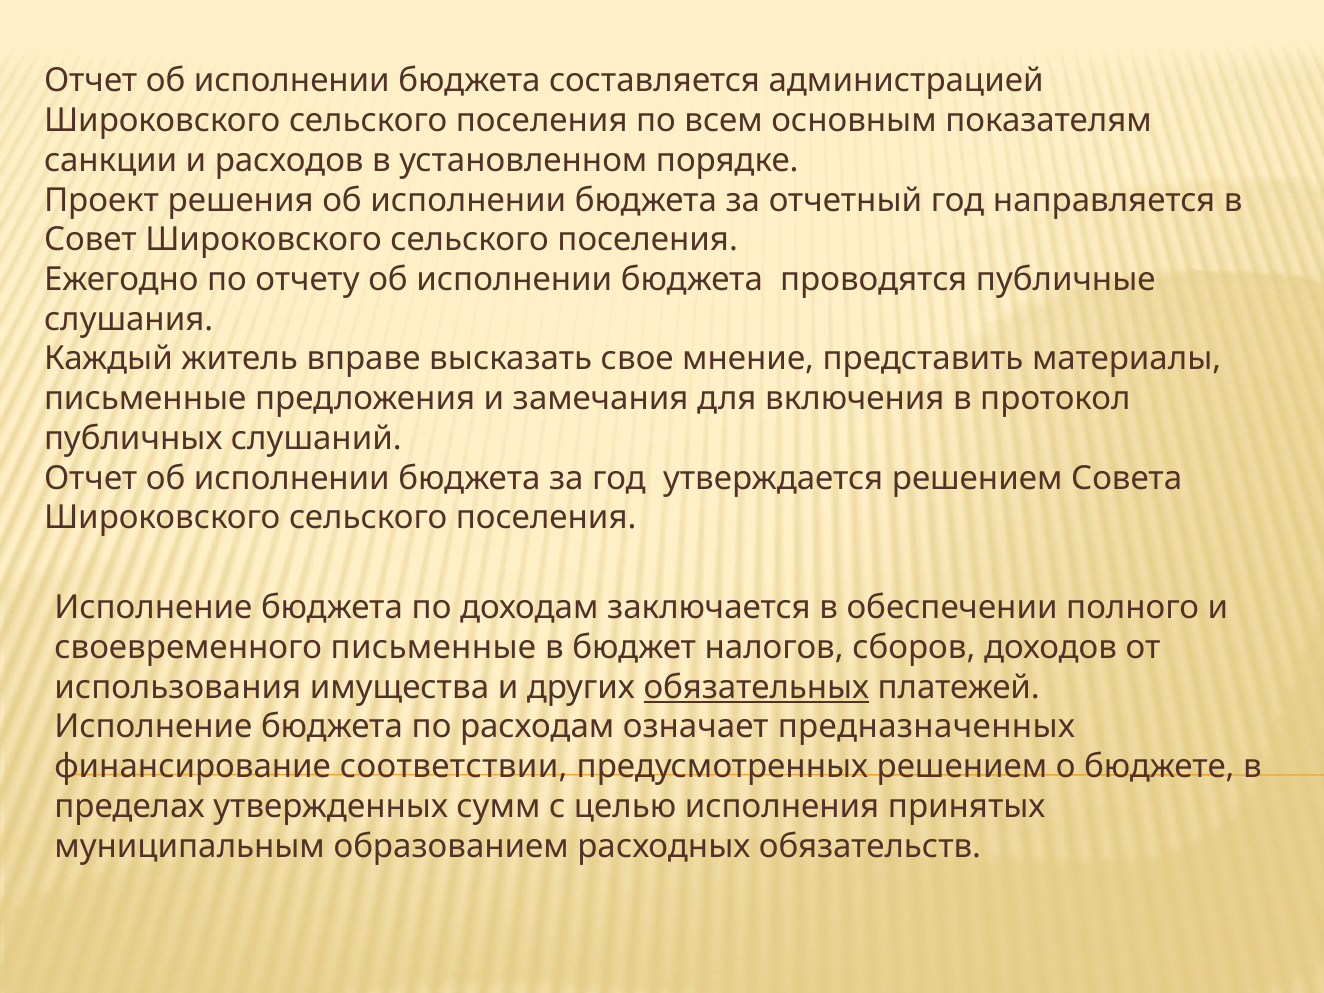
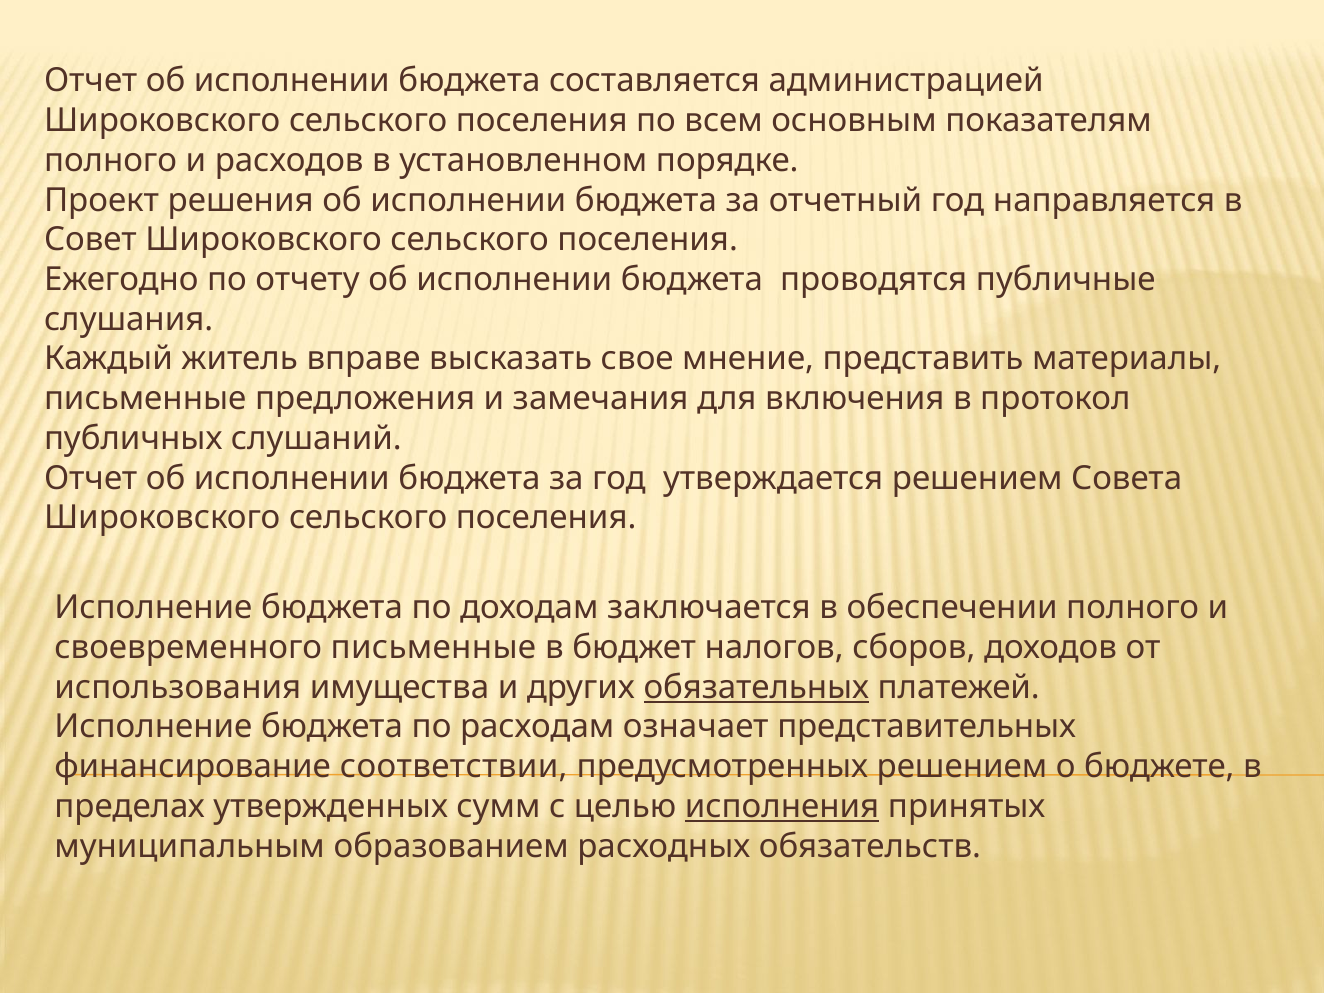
санкции: санкции -> полного (111, 160)
предназначенных: предназначенных -> представительных (927, 727)
исполнения underline: none -> present (782, 807)
